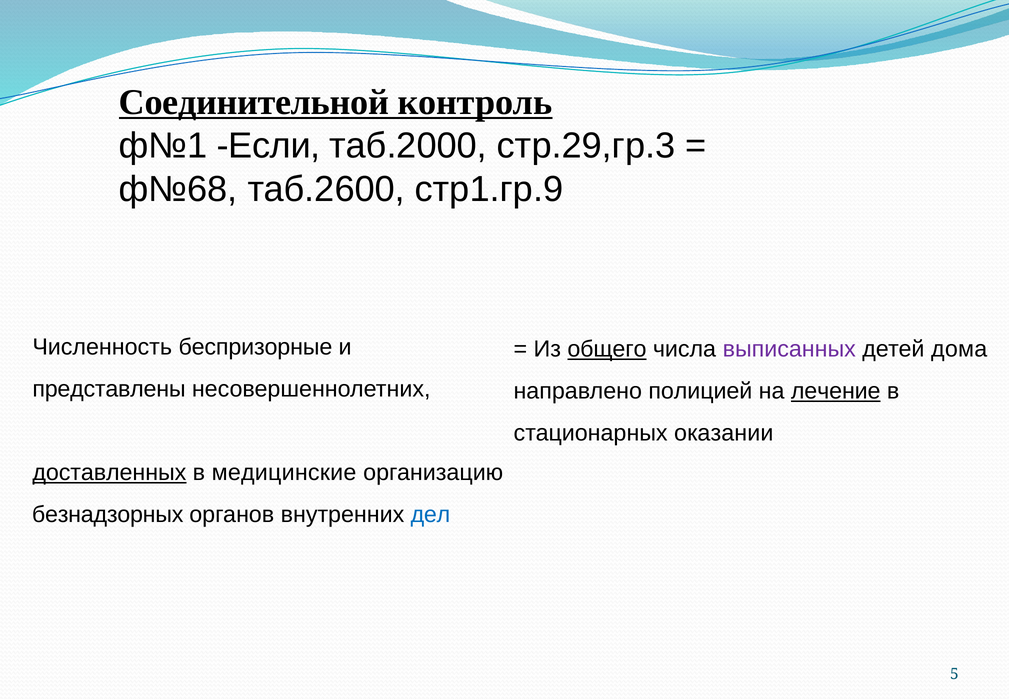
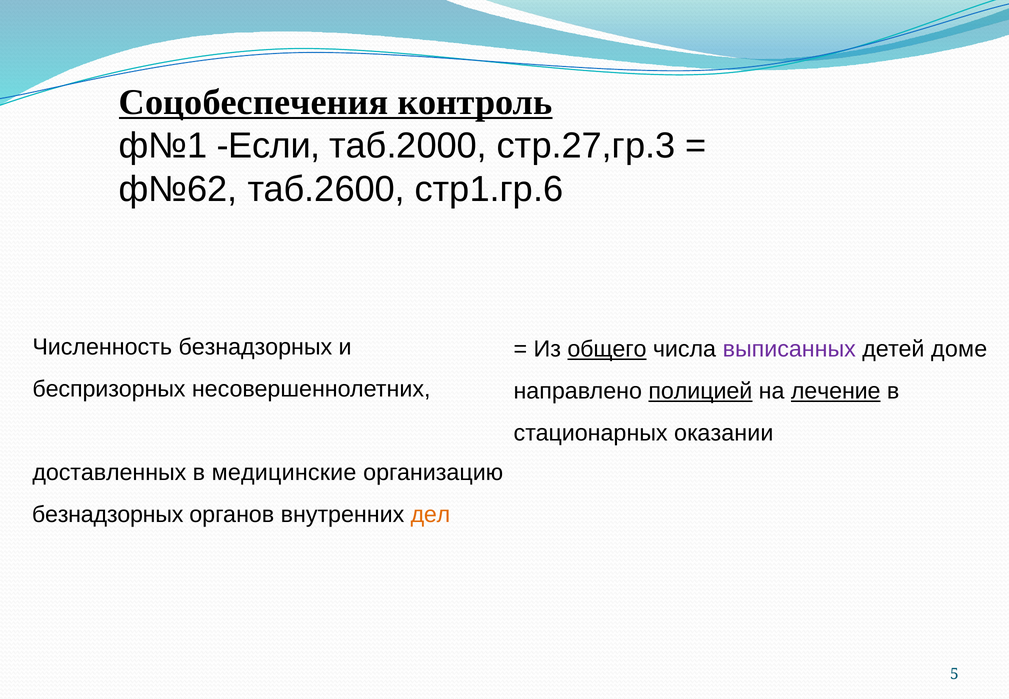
Соединительной: Соединительной -> Соцобеспечения (254, 102)
стр.29,гр.3: стр.29,гр.3 -> стр.27,гр.3 (586, 146)
ф№68: ф№68 -> ф№62 (178, 189)
стр1.гр.9: стр1.гр.9 -> стр1.гр.6 (489, 189)
Численность беспризорные: беспризорные -> безнадзорных (255, 347)
дома: дома -> доме (959, 349)
представлены: представлены -> беспризорных (109, 389)
полицией underline: none -> present (700, 391)
доставленных underline: present -> none (109, 472)
дел colour: blue -> orange (430, 514)
